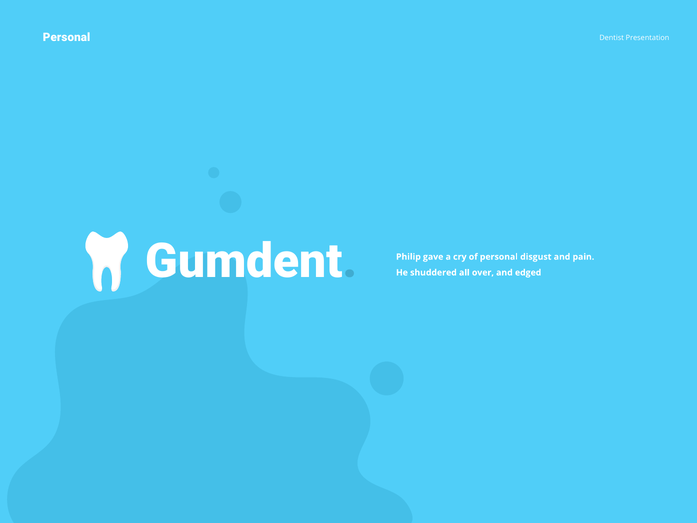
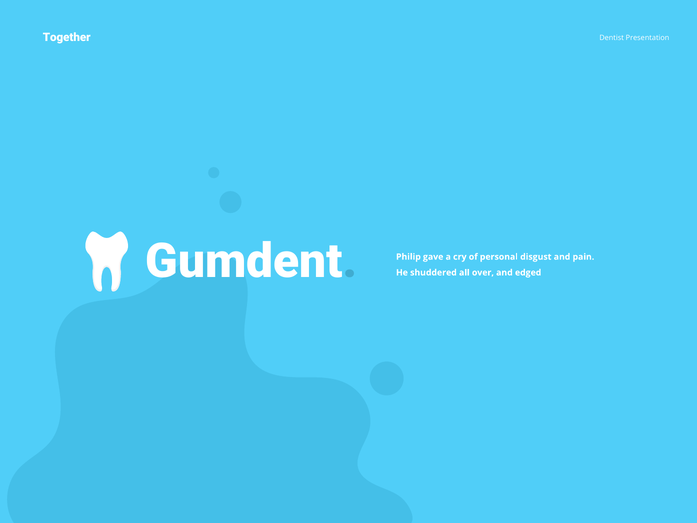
Personal: Personal -> Together (67, 37)
